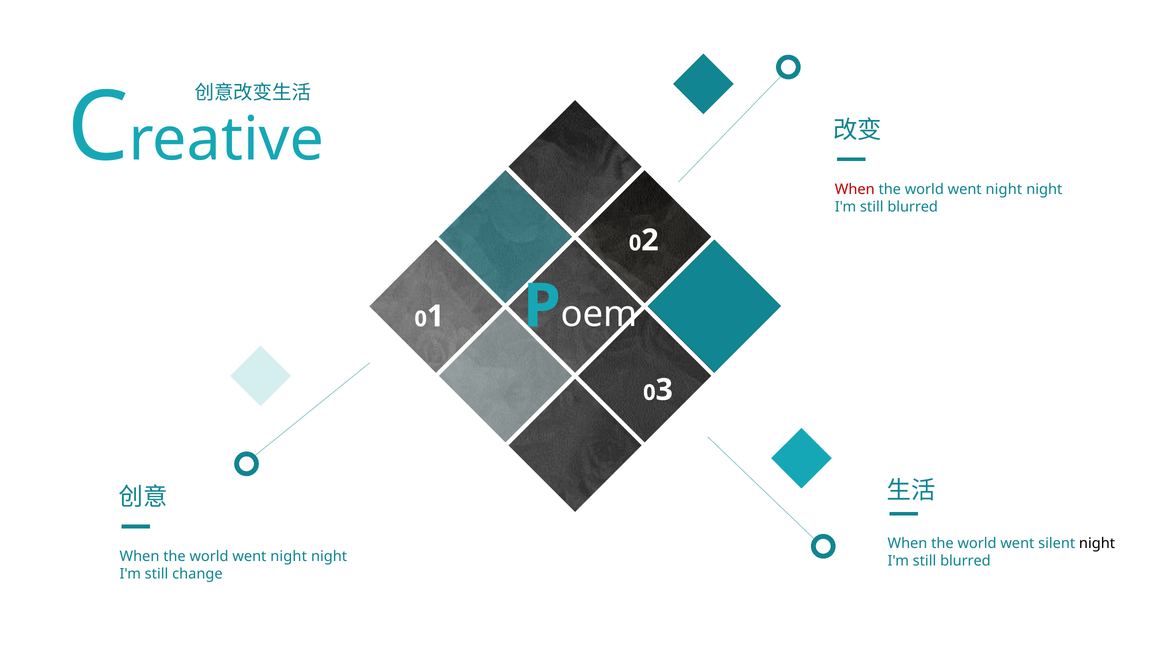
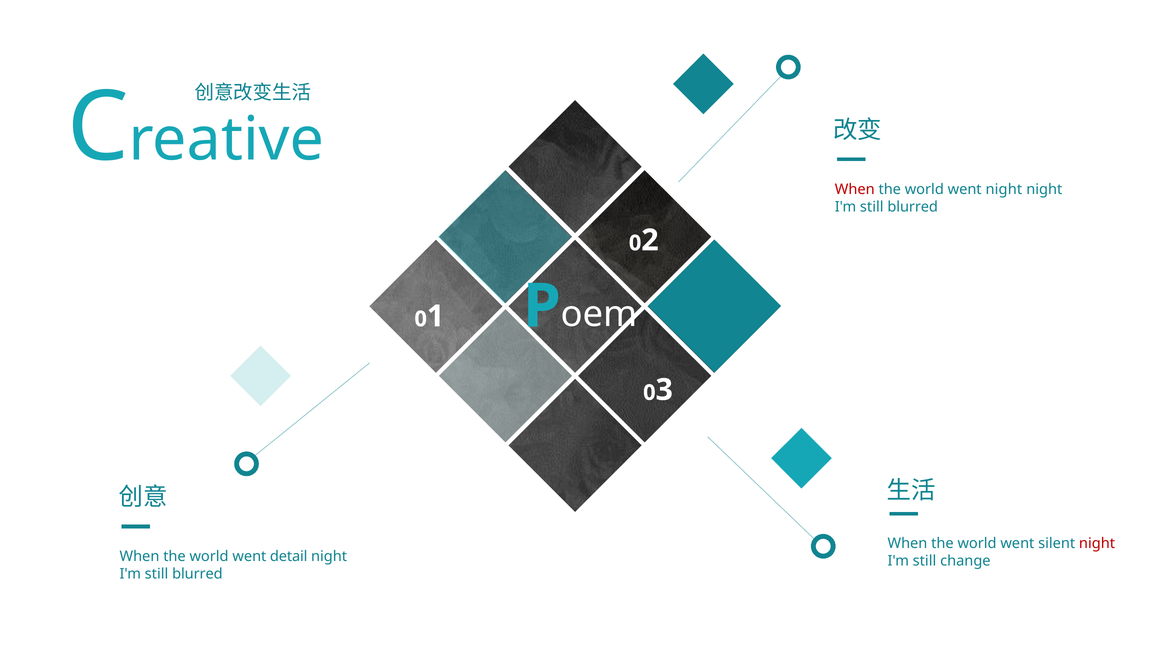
night colour: black -> red (1097, 544)
night: night -> detail (289, 557)
blurred: blurred -> change (965, 561)
change: change -> blurred (197, 574)
